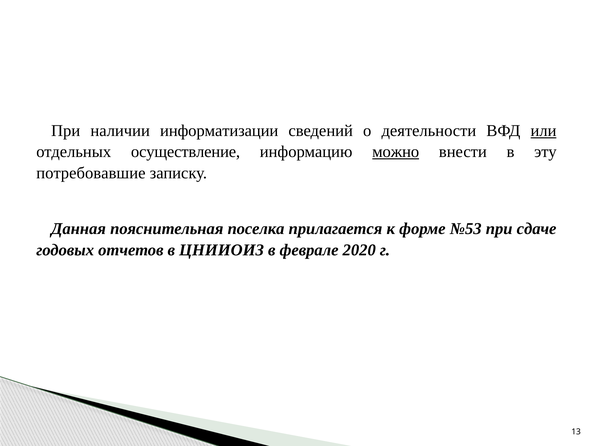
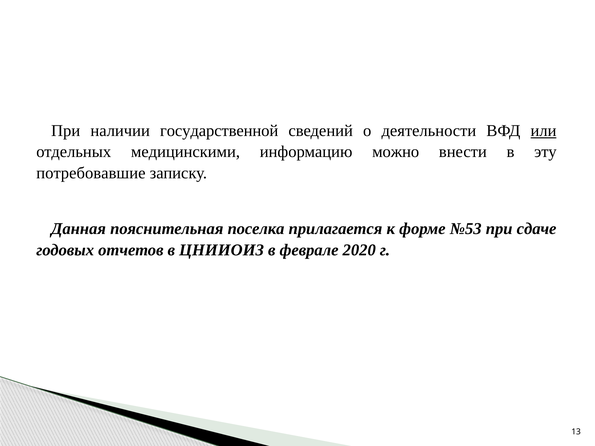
информатизации: информатизации -> государственной (219, 131)
осуществление: осуществление -> медицинскими (185, 152)
можно underline: present -> none (396, 152)
